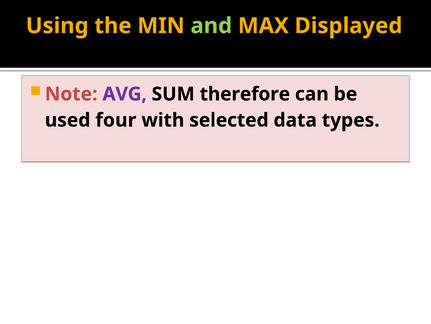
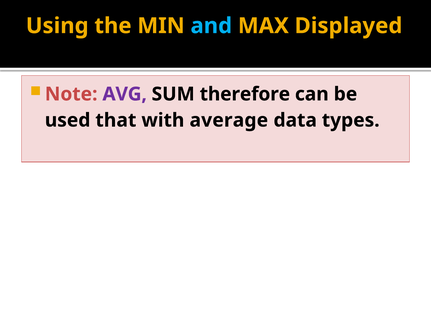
and colour: light green -> light blue (211, 26)
four: four -> that (116, 120)
selected: selected -> average (229, 120)
